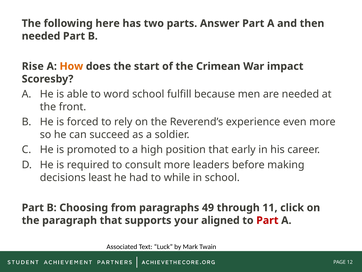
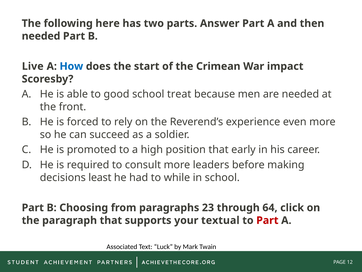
Rise: Rise -> Live (33, 66)
How colour: orange -> blue (71, 66)
word: word -> good (117, 94)
fulfill: fulfill -> treat (179, 94)
49: 49 -> 23 (208, 207)
11: 11 -> 64 (270, 207)
aligned: aligned -> textual (220, 220)
